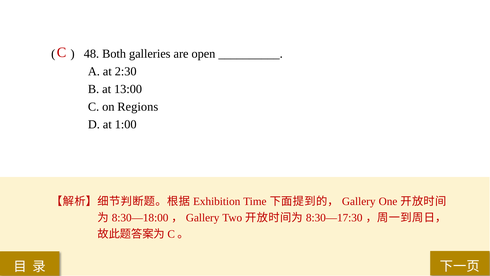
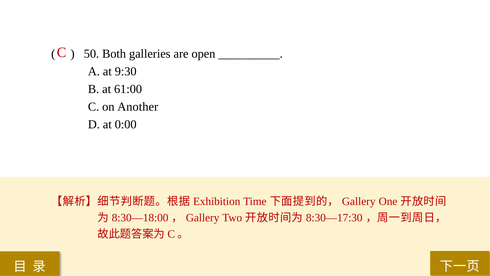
48: 48 -> 50 (91, 54)
2:30: 2:30 -> 9:30 (126, 71)
13:00: 13:00 -> 61:00 (128, 89)
Regions: Regions -> Another (138, 107)
1:00: 1:00 -> 0:00 (126, 124)
